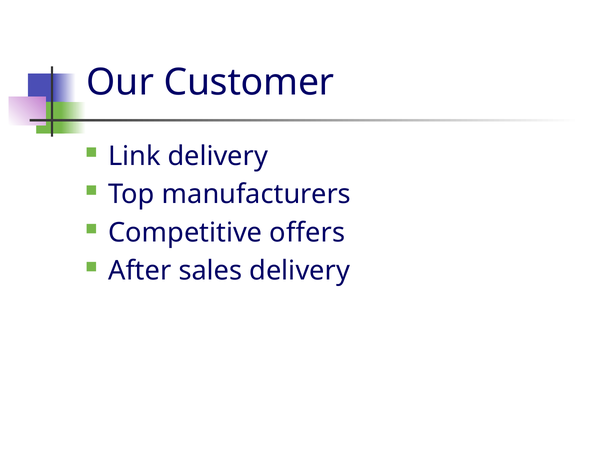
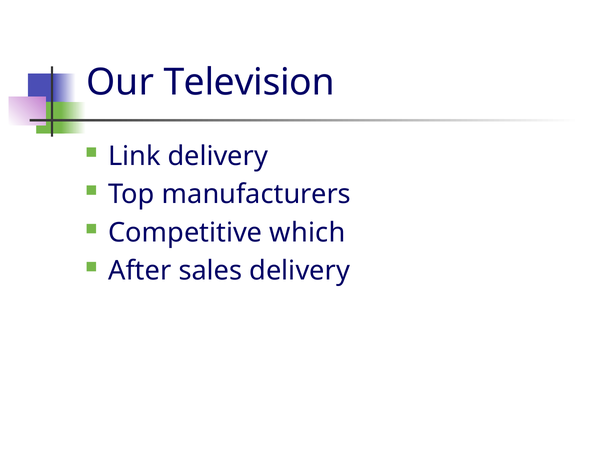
Customer: Customer -> Television (249, 82)
offers: offers -> which (307, 233)
